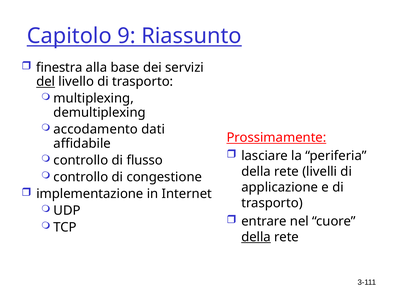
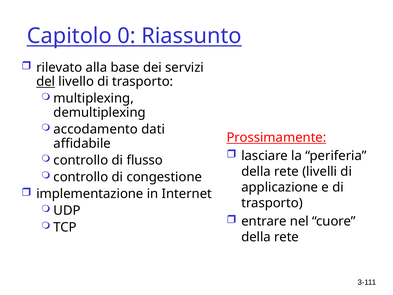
9: 9 -> 0 (127, 36)
finestra: finestra -> rilevato (59, 67)
della underline: present -> none (256, 237)
